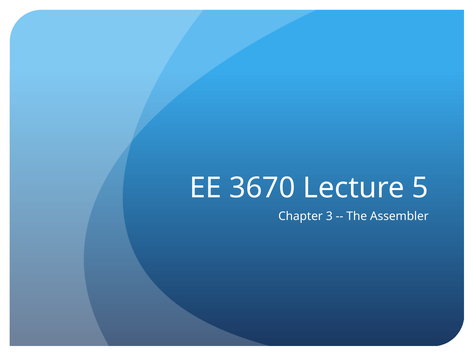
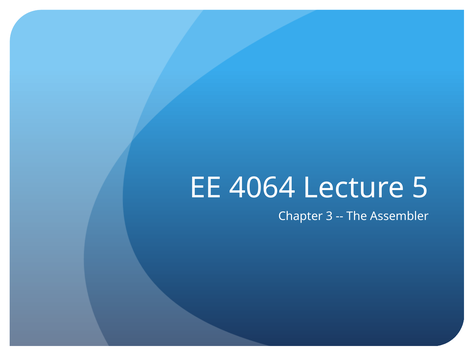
3670: 3670 -> 4064 (262, 188)
